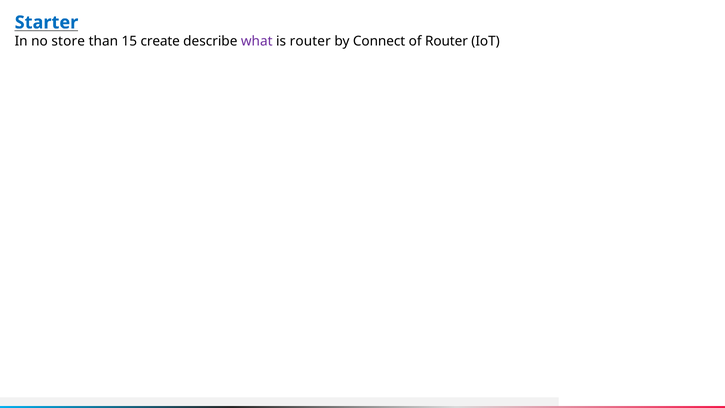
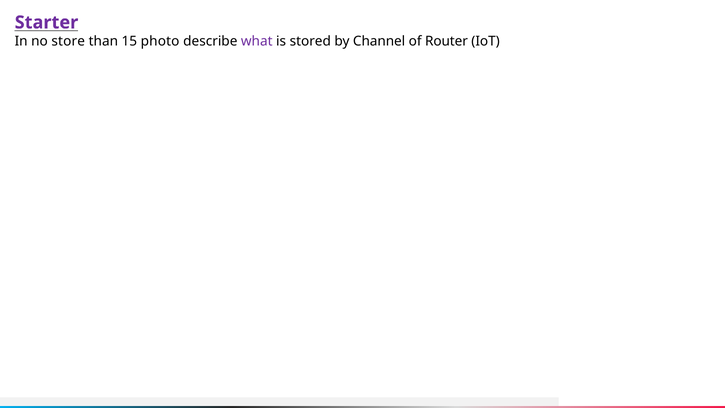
Starter colour: blue -> purple (46, 22)
create: create -> photo (160, 41)
is router: router -> stored (310, 41)
Connect: Connect -> Channel (379, 41)
